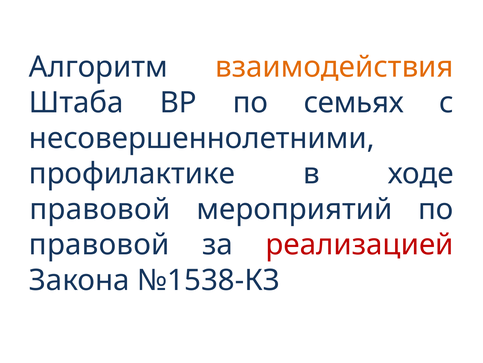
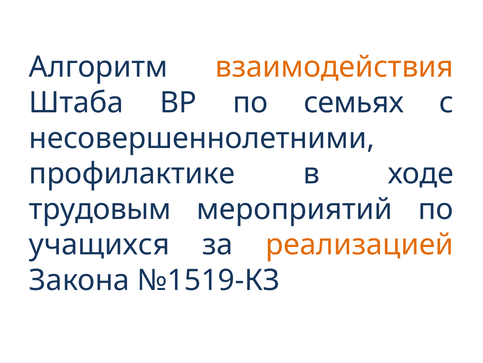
правовой: правовой -> трудовым (100, 209)
правовой: правовой -> учащихся (99, 244)
реализацией colour: red -> orange (360, 244)
№1538-КЗ: №1538-КЗ -> №1519-КЗ (209, 280)
